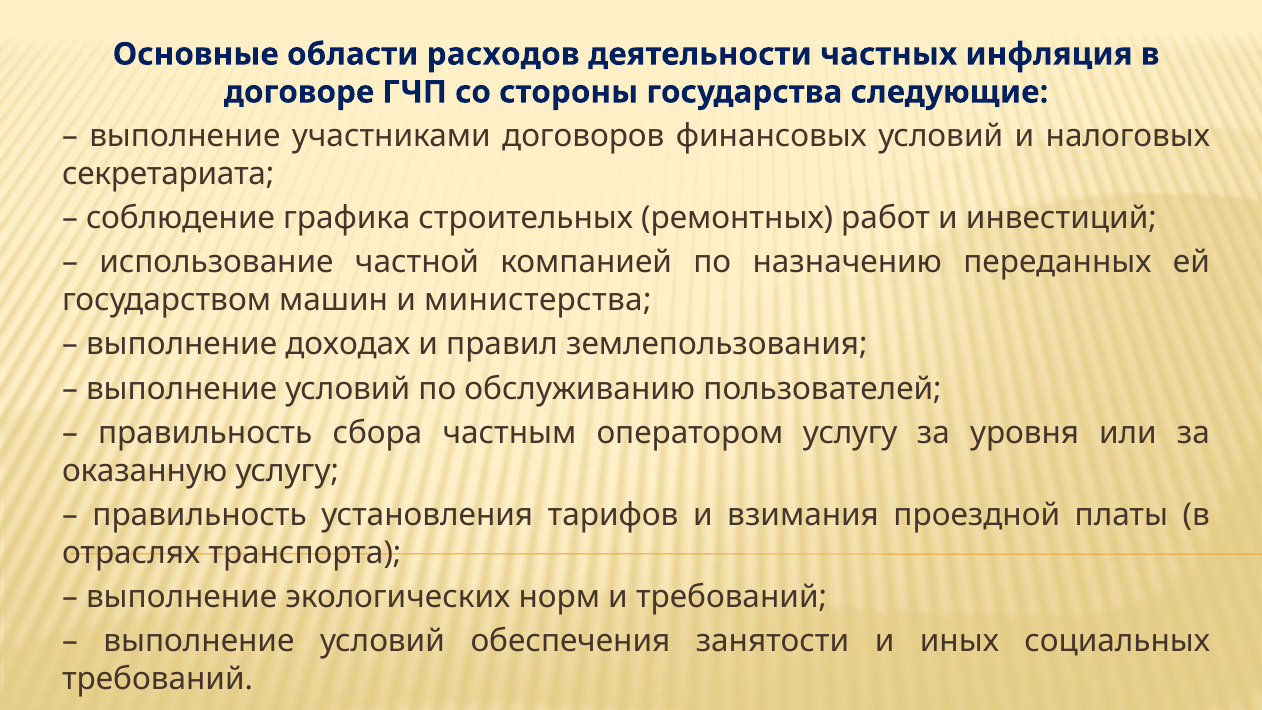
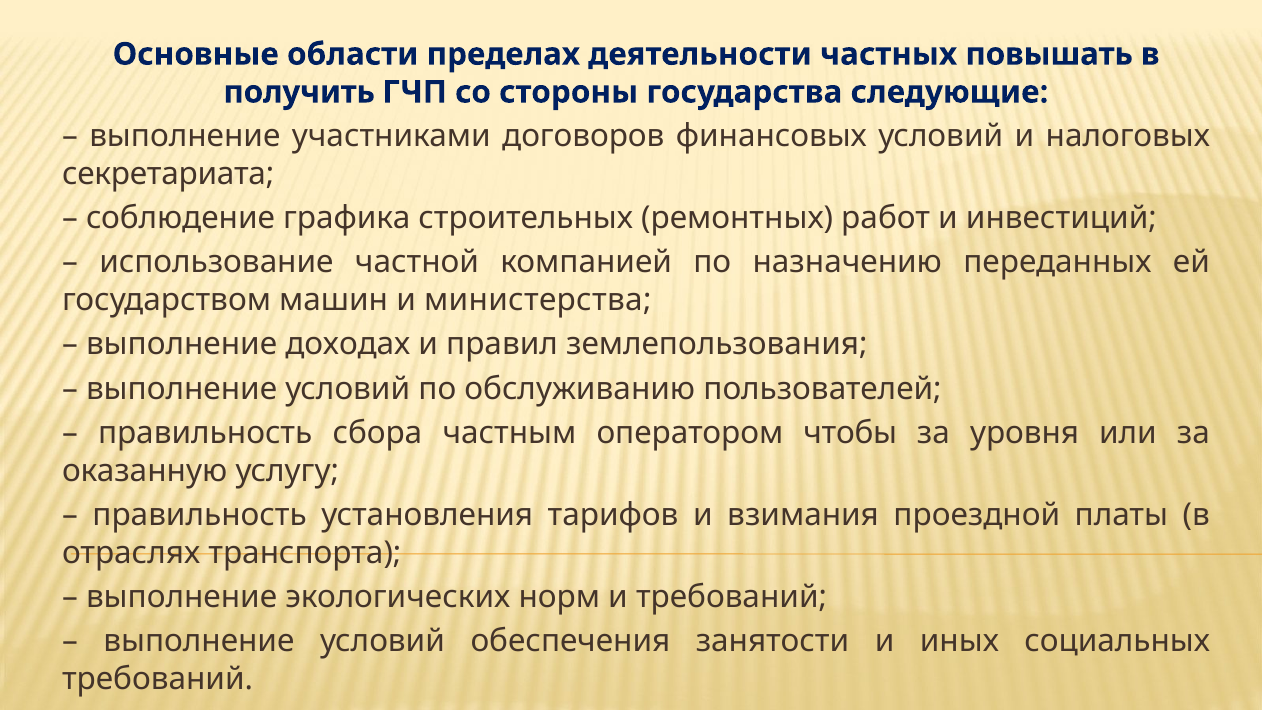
расходов: расходов -> пределах (503, 54)
инфляция: инфляция -> повышать (1049, 54)
договоре: договоре -> получить (299, 92)
оператором услугу: услугу -> чтобы (850, 433)
